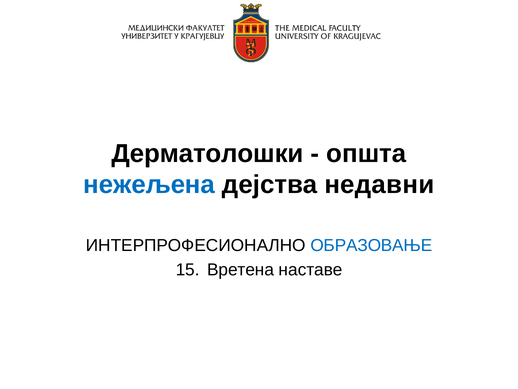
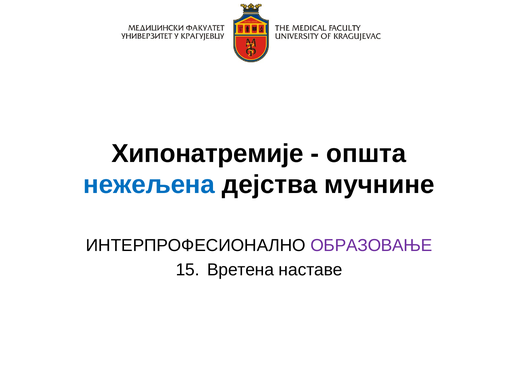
Дерматолошки: Дерматолошки -> Хипонатремије (208, 153)
недавни: недавни -> мучнине (379, 184)
ОБРАЗОВАЊЕ colour: blue -> purple (371, 245)
